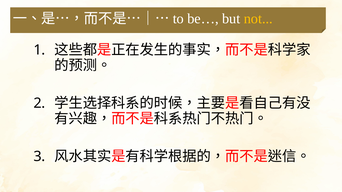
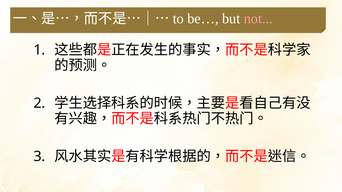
not colour: yellow -> pink (258, 19)
